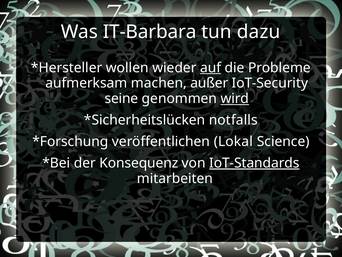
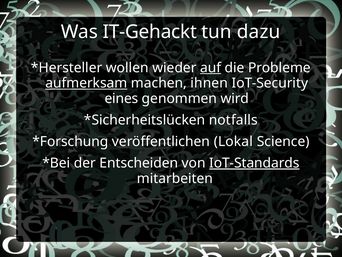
IT-Barbara: IT-Barbara -> IT-Gehackt (150, 32)
aufmerksam underline: none -> present (86, 83)
außer: außer -> ihnen (209, 83)
seine: seine -> eines (121, 98)
wird underline: present -> none (235, 98)
Konsequenz: Konsequenz -> Entscheiden (139, 163)
